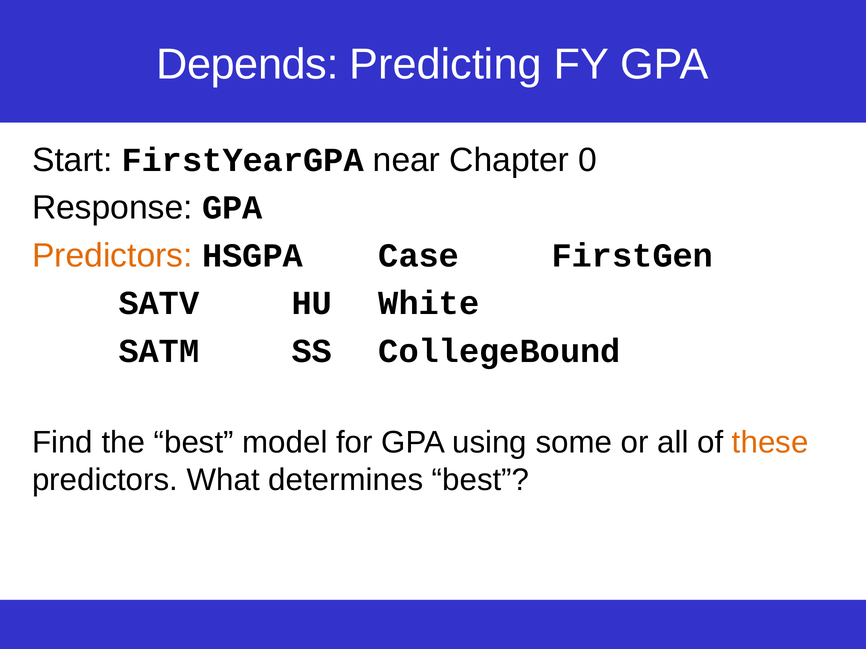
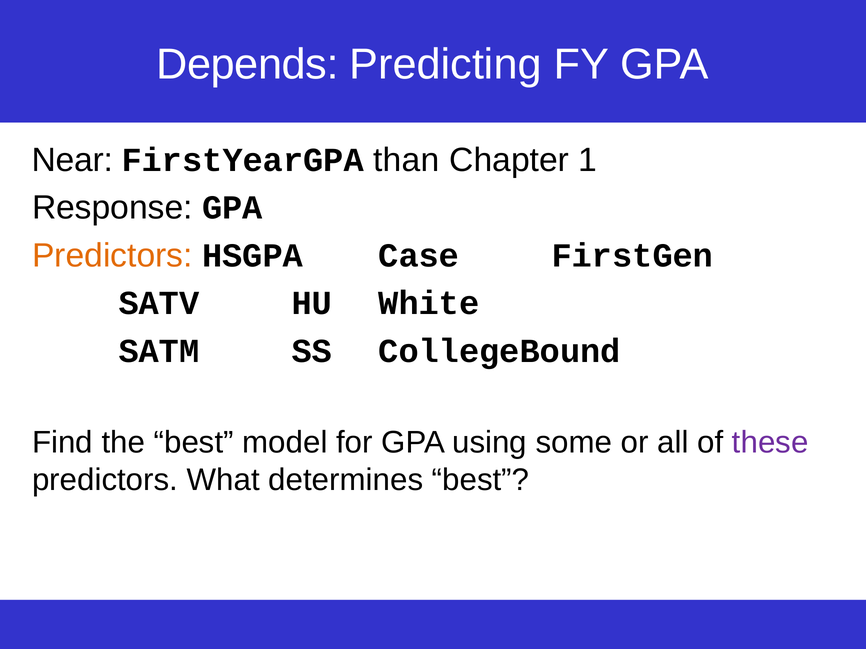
Start: Start -> Near (72, 160)
near: near -> than (406, 160)
0: 0 -> 1 (588, 160)
these colour: orange -> purple (770, 443)
